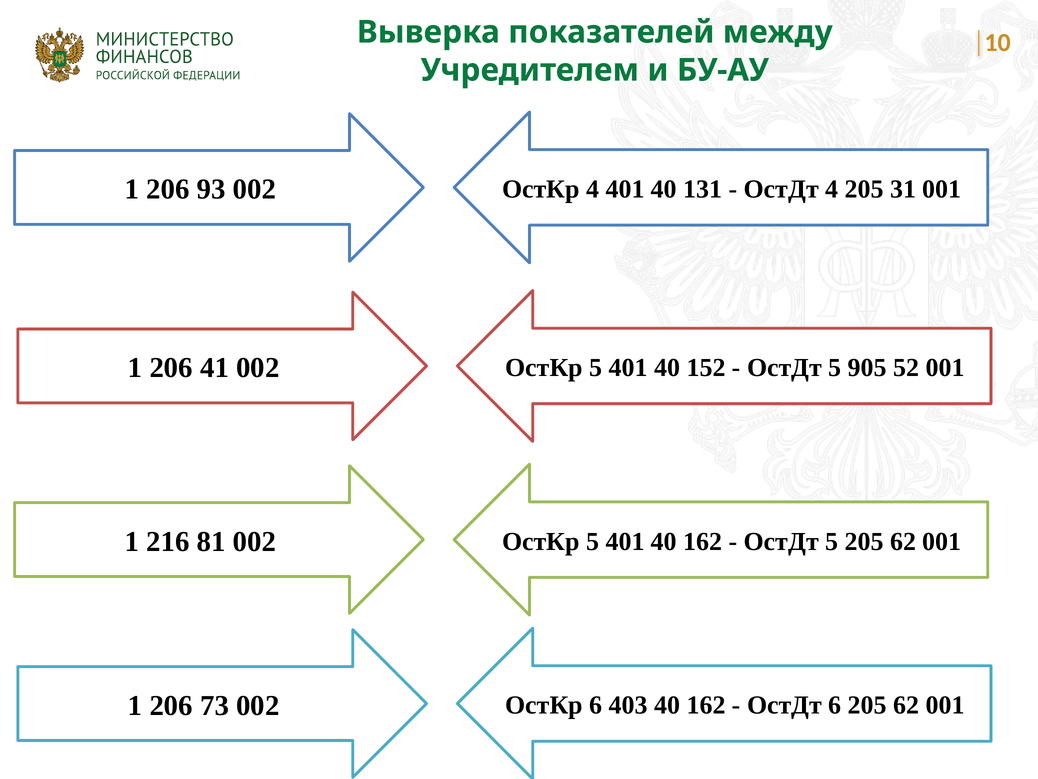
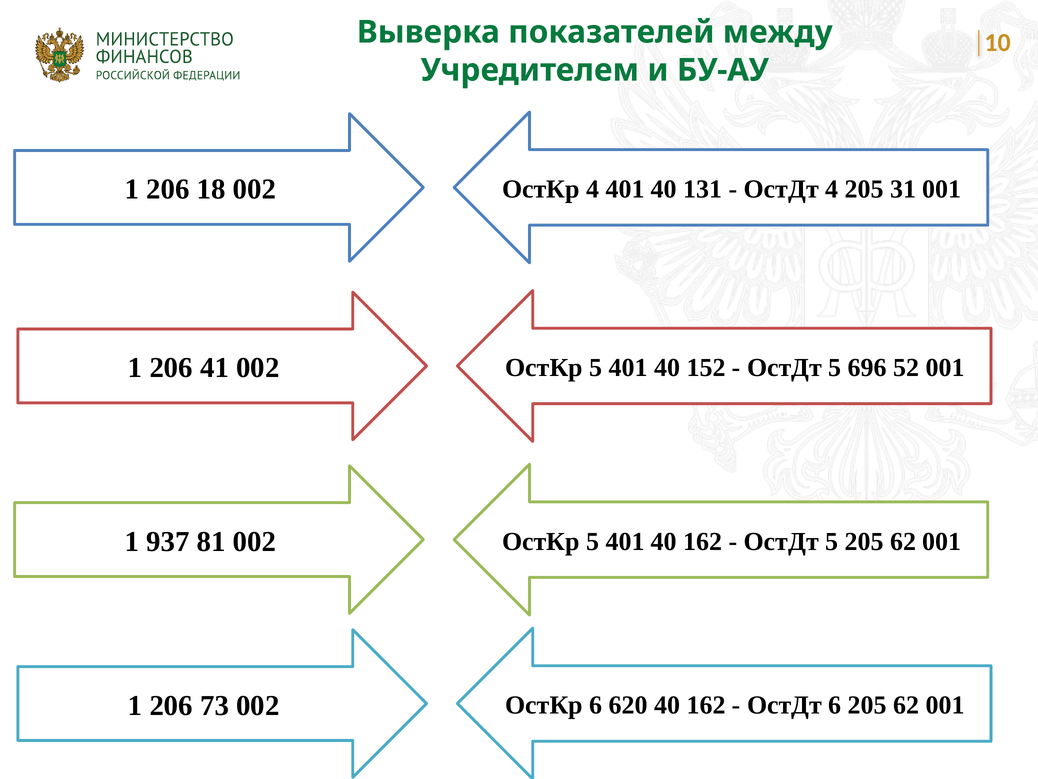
93: 93 -> 18 (211, 189)
905: 905 -> 696 (867, 368)
216: 216 -> 937 (168, 541)
403: 403 -> 620 (628, 705)
